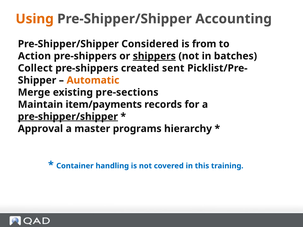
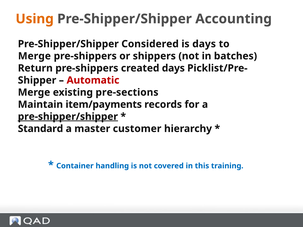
is from: from -> days (204, 44)
Action: Action -> Merge (34, 56)
shippers underline: present -> none (154, 56)
Collect: Collect -> Return (35, 68)
created sent: sent -> days (173, 68)
Automatic colour: orange -> red (93, 80)
Approval: Approval -> Standard (40, 129)
programs: programs -> customer (137, 129)
